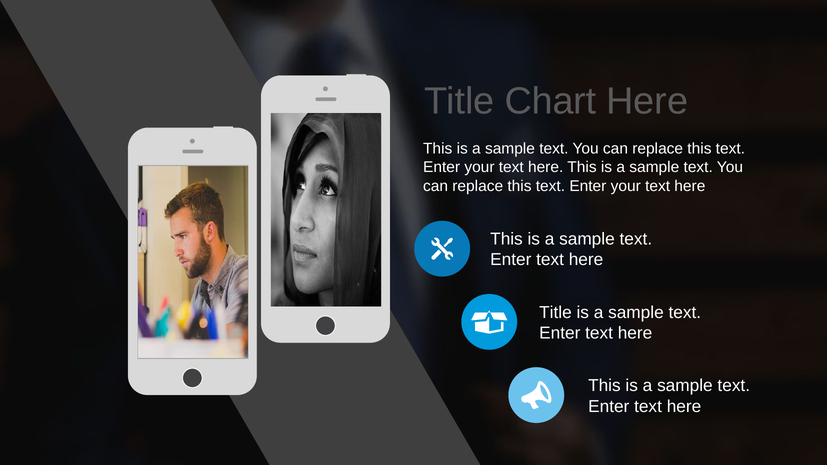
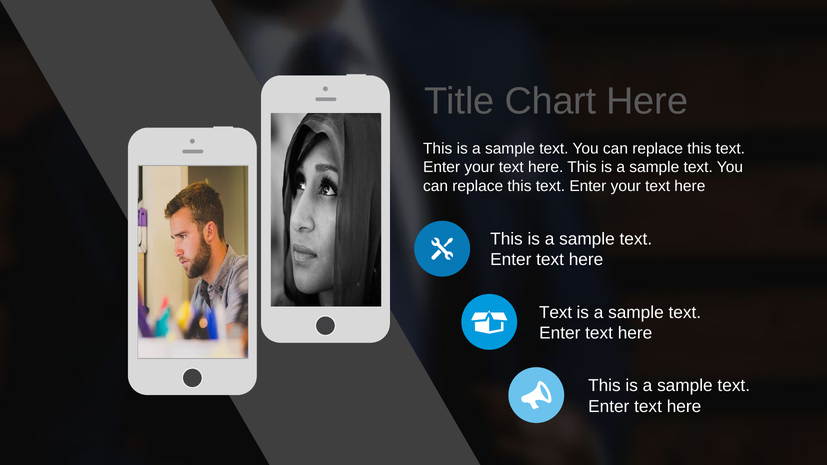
Title: Title -> Text (556, 313)
